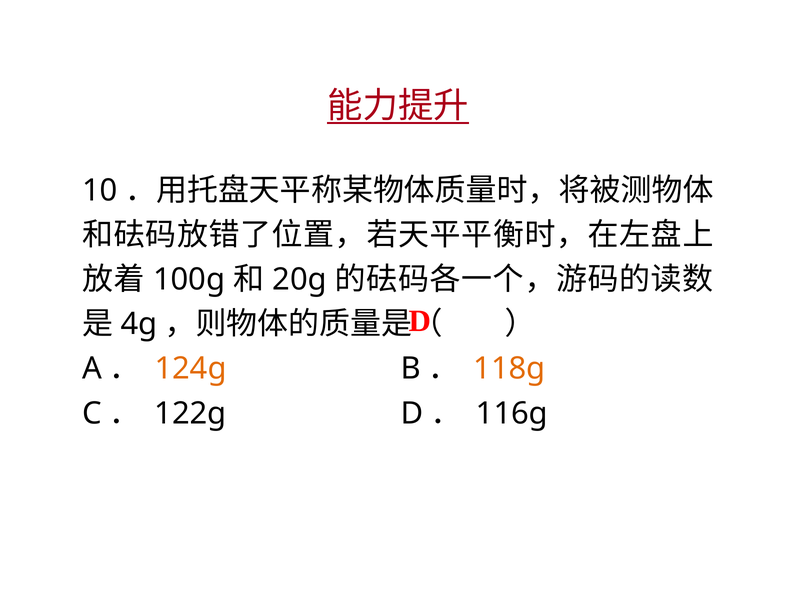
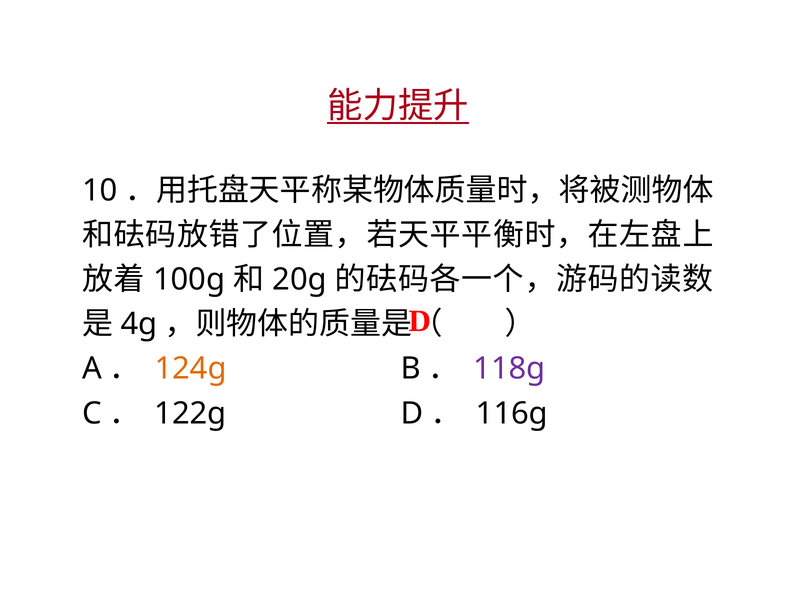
118g colour: orange -> purple (509, 369)
